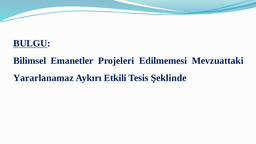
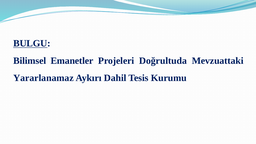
Edilmemesi: Edilmemesi -> Doğrultuda (163, 61)
Etkili: Etkili -> Dahil (115, 78)
Şeklinde: Şeklinde -> Kurumu (169, 78)
